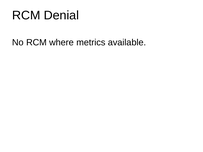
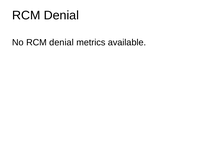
No RCM where: where -> denial (61, 43)
